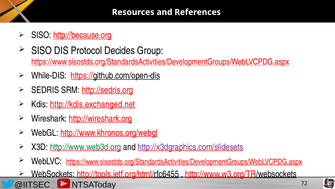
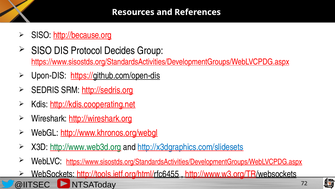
While-DIS: While-DIS -> Upon-DIS (49, 76)
http://kdis.exchanged.net: http://kdis.exchanged.net -> http://kdis.cooperating.net (93, 104)
http://x3dgraphics.com/slidesets colour: purple -> blue (191, 147)
